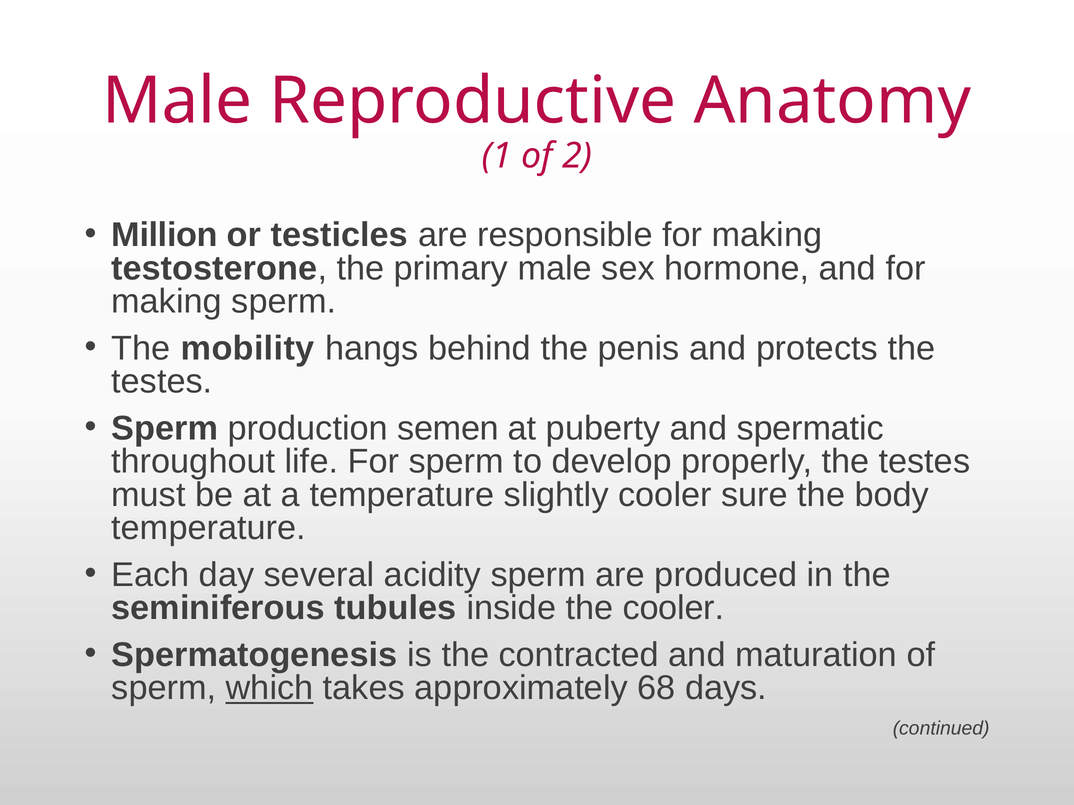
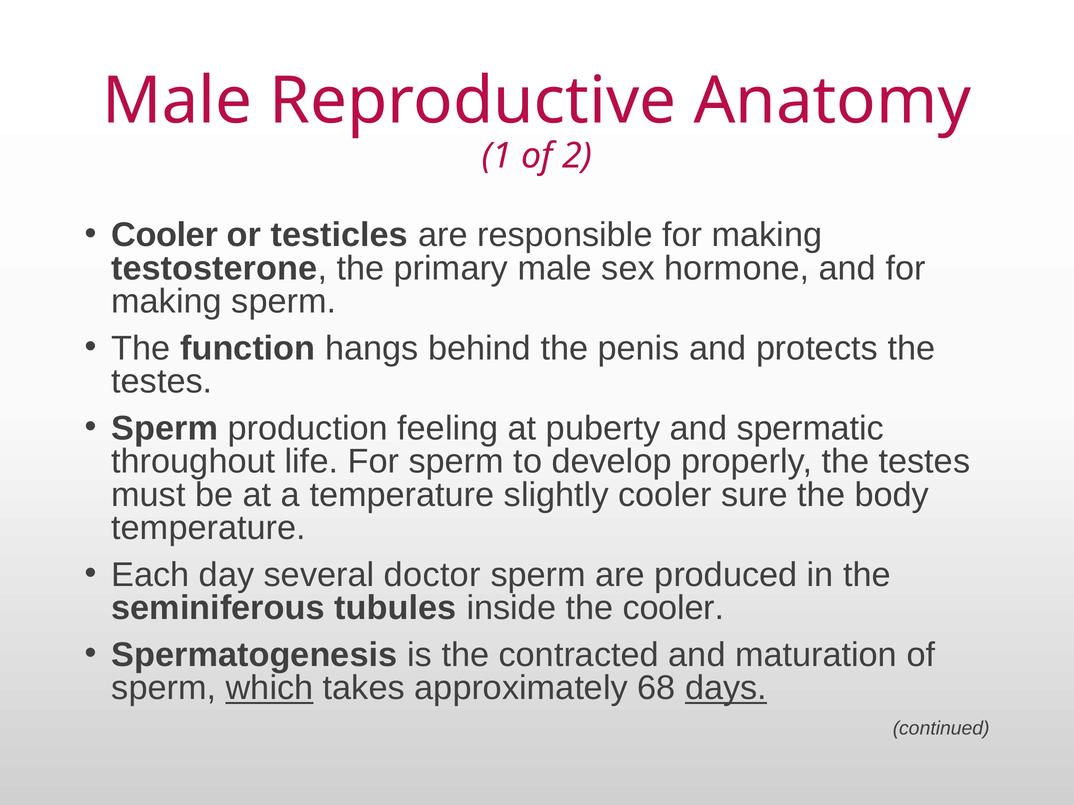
Million: Million -> Cooler (165, 235)
mobility: mobility -> function (248, 349)
semen: semen -> feeling (448, 429)
acidity: acidity -> doctor (432, 575)
days underline: none -> present (726, 689)
